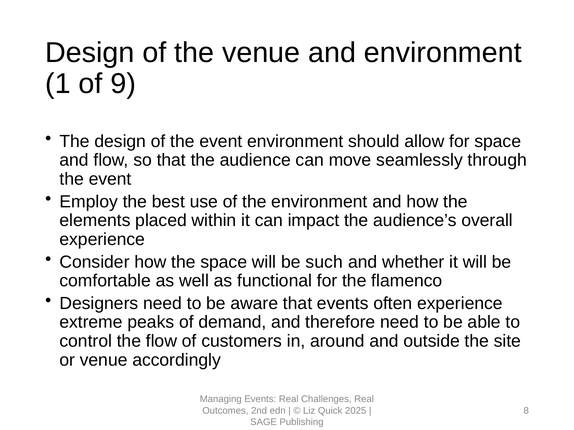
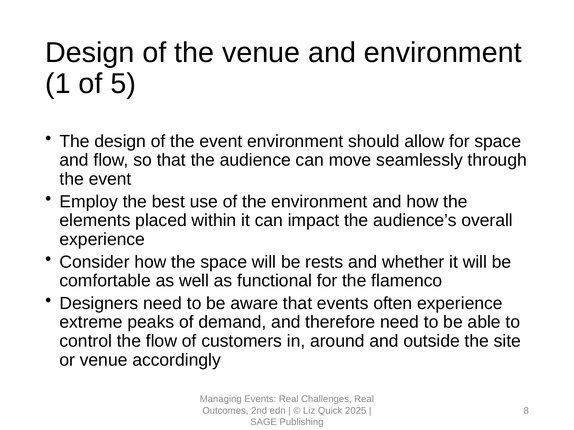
9: 9 -> 5 (123, 84)
such: such -> rests (324, 262)
